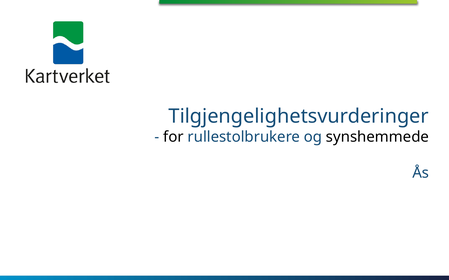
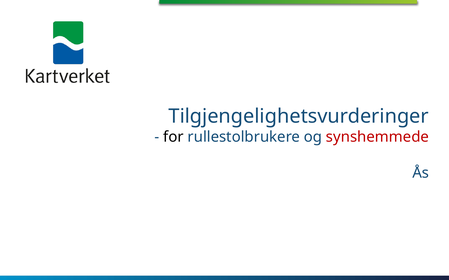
synshemmede colour: black -> red (377, 137)
